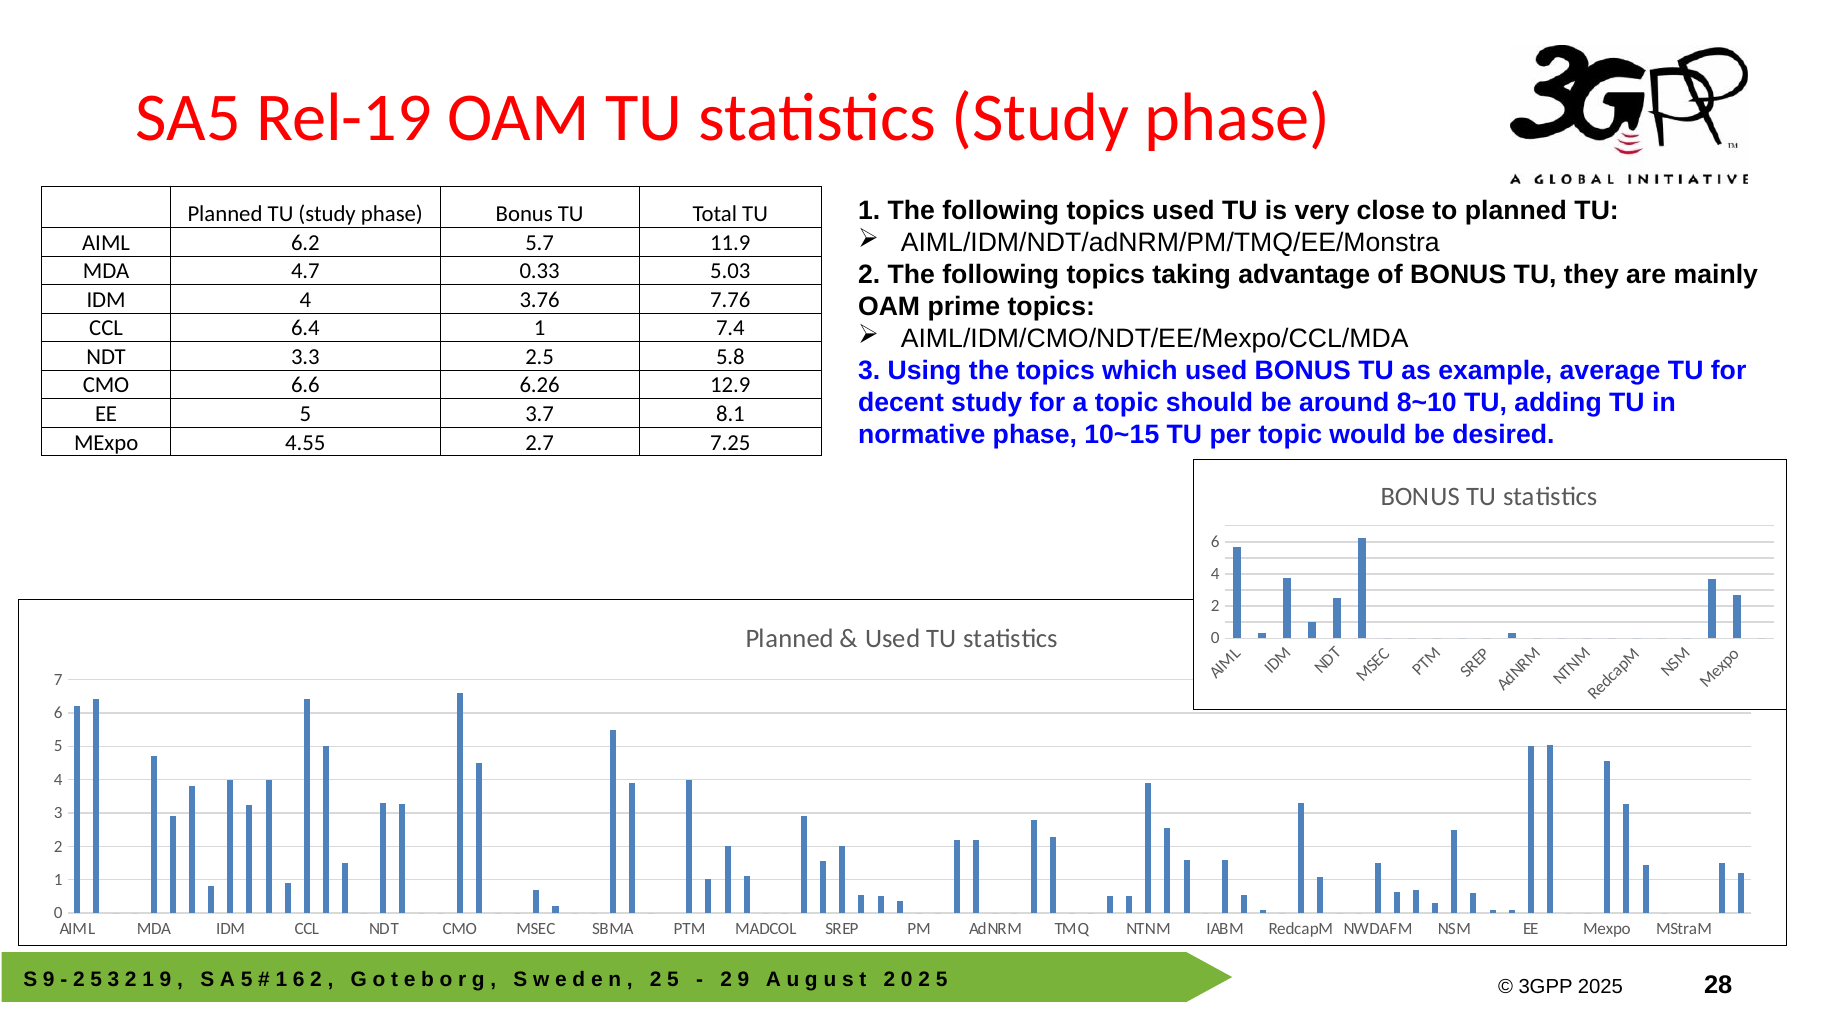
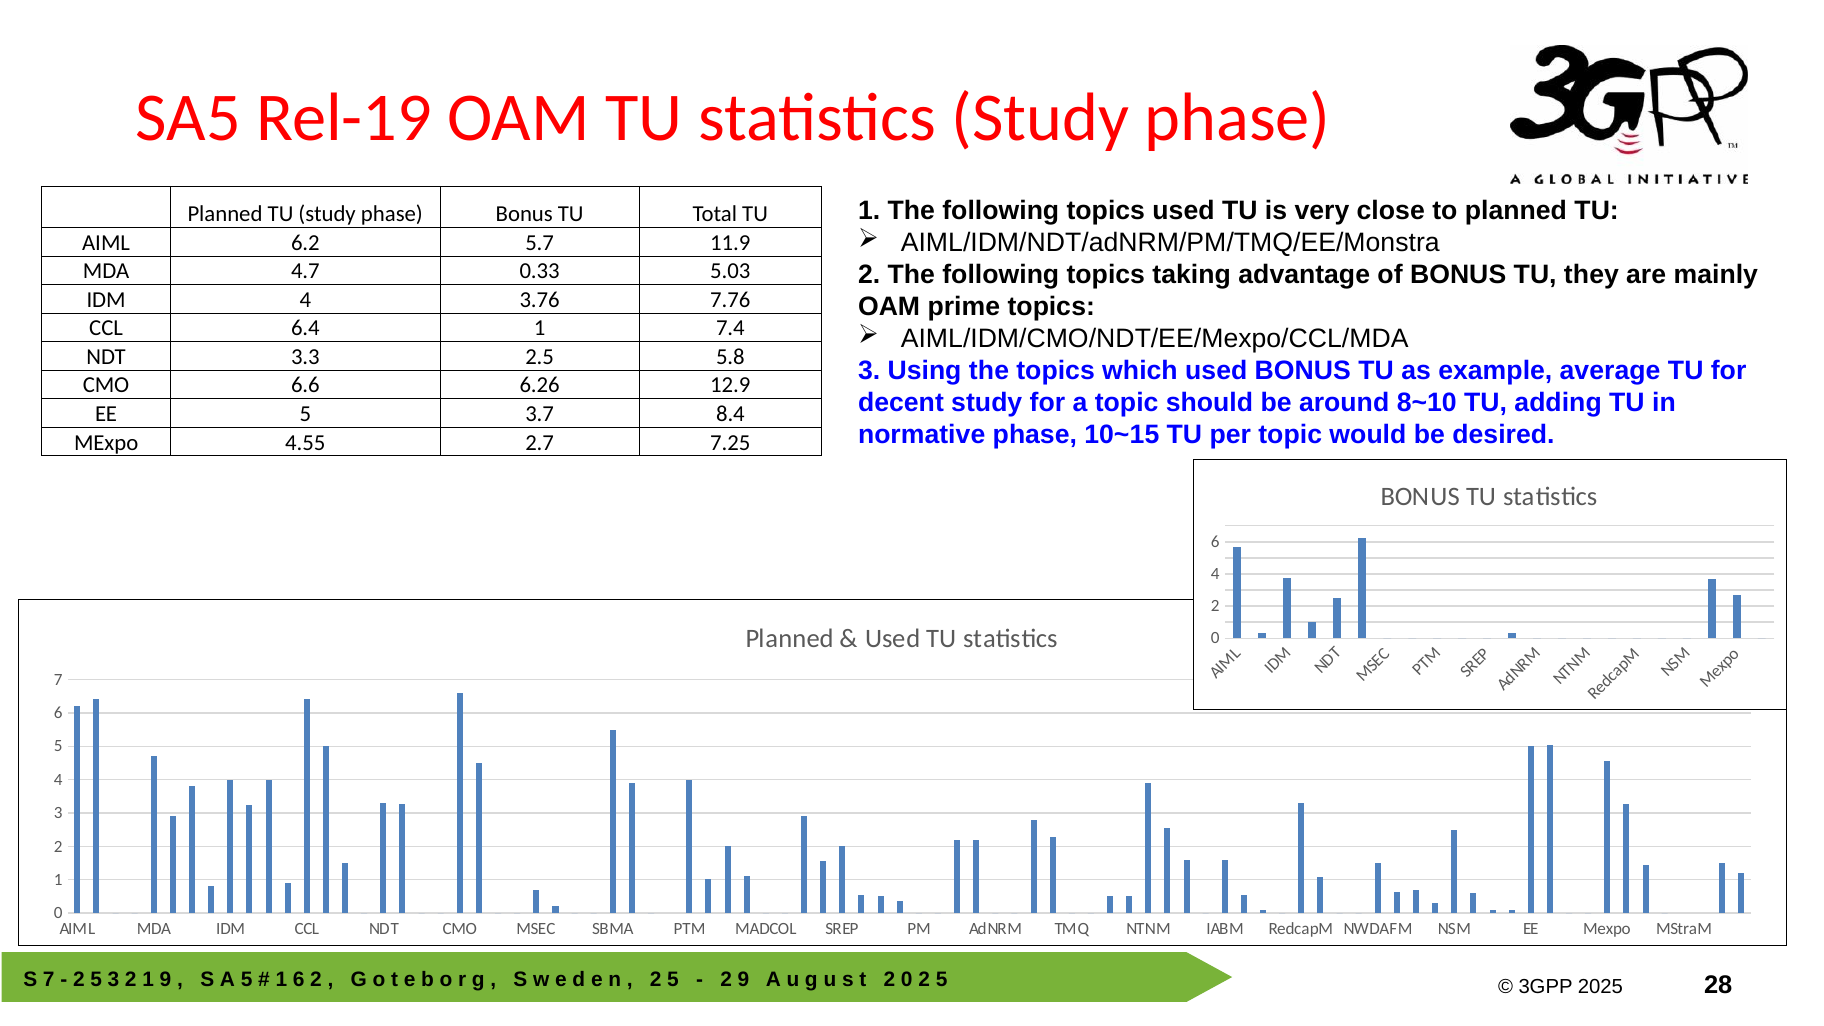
8.1: 8.1 -> 8.4 (730, 414)
9: 9 -> 7 (49, 980)
